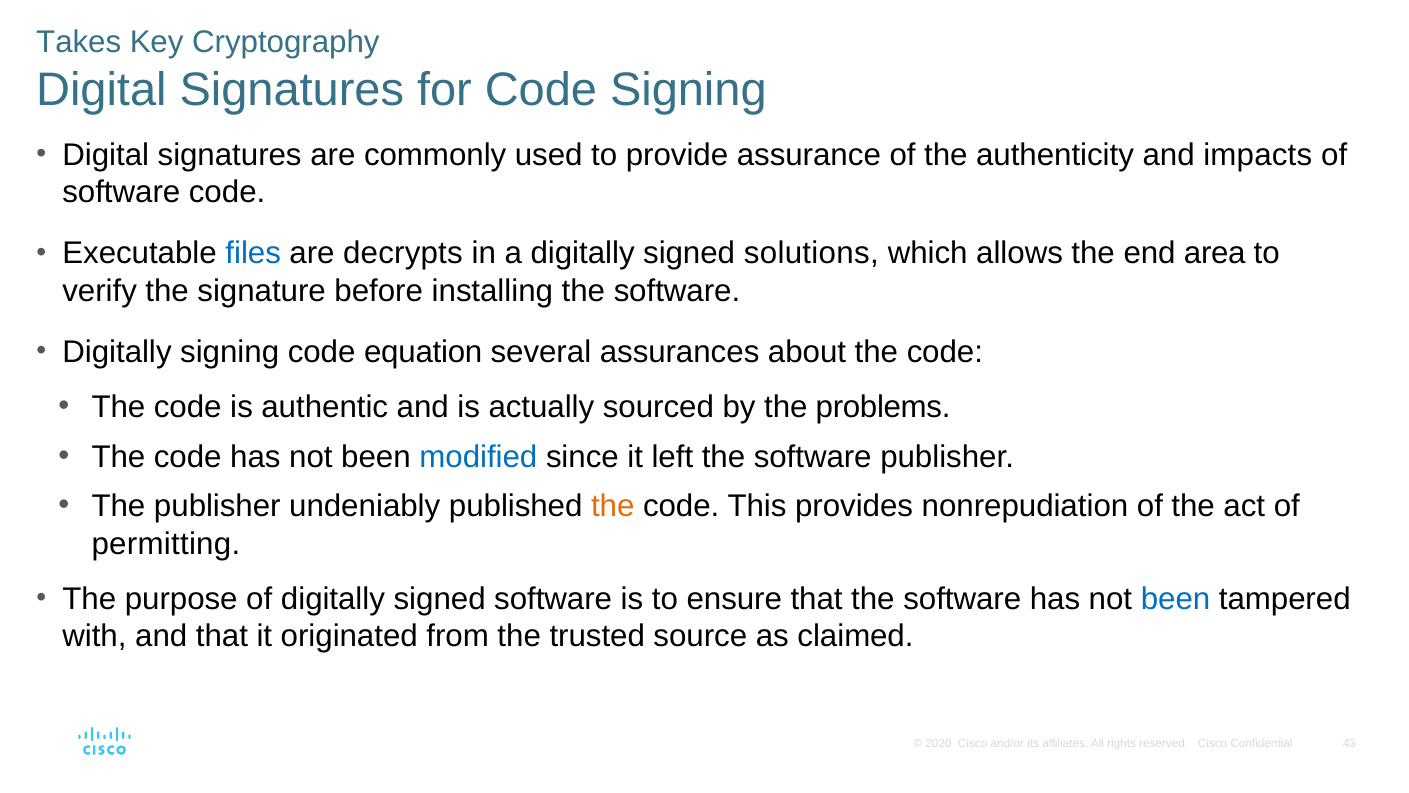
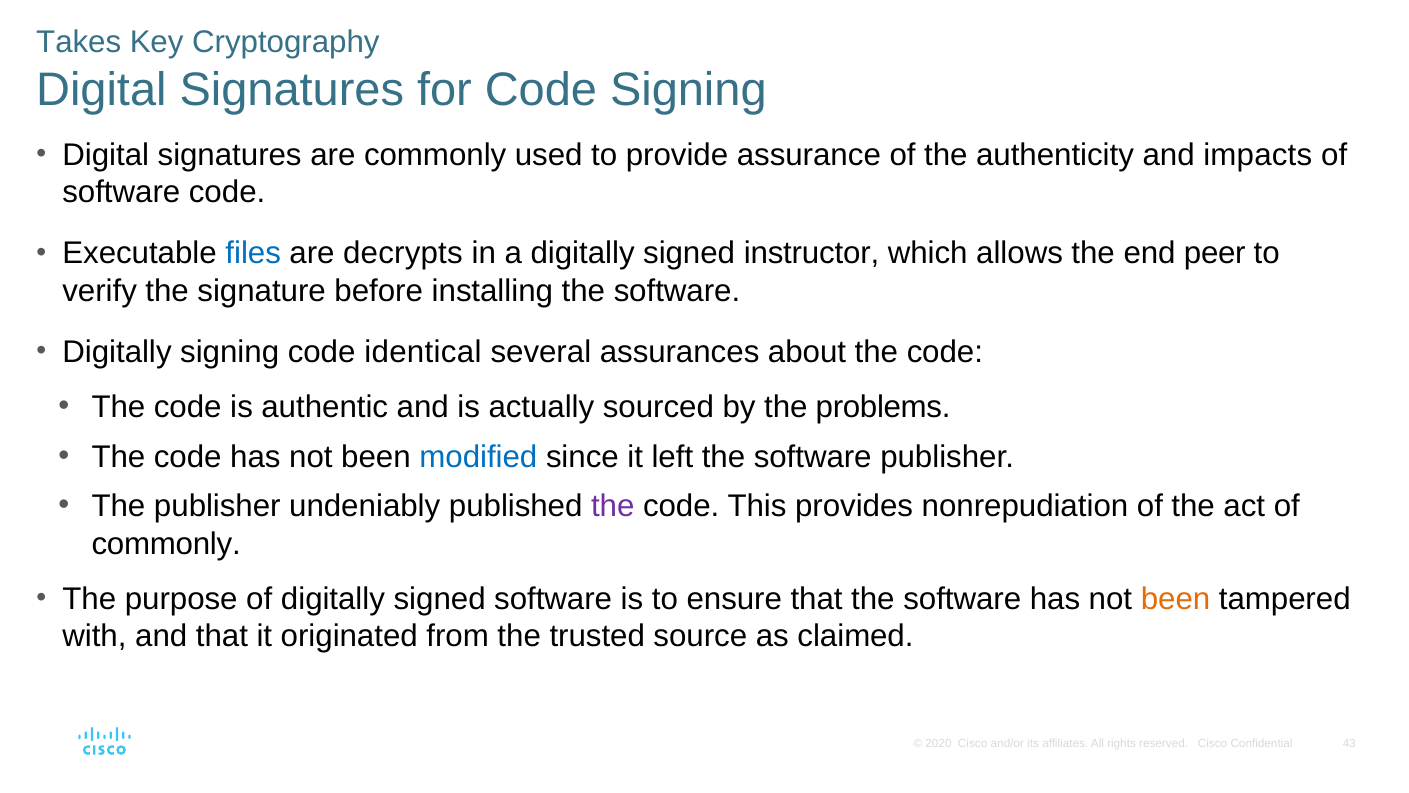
solutions: solutions -> instructor (812, 253)
area: area -> peer (1215, 253)
equation: equation -> identical (423, 352)
the colour: orange -> purple (613, 506)
permitting: permitting -> commonly (166, 543)
been colour: blue -> orange (1176, 599)
